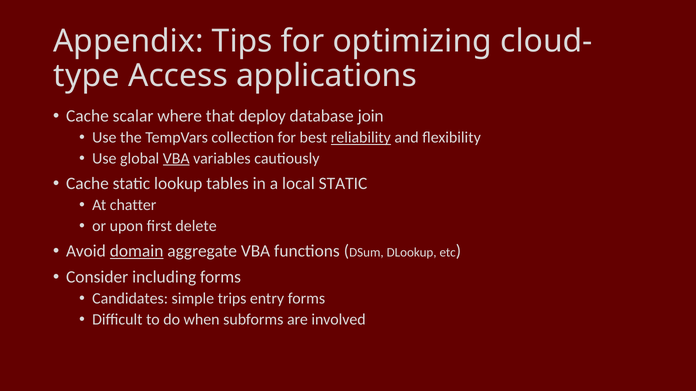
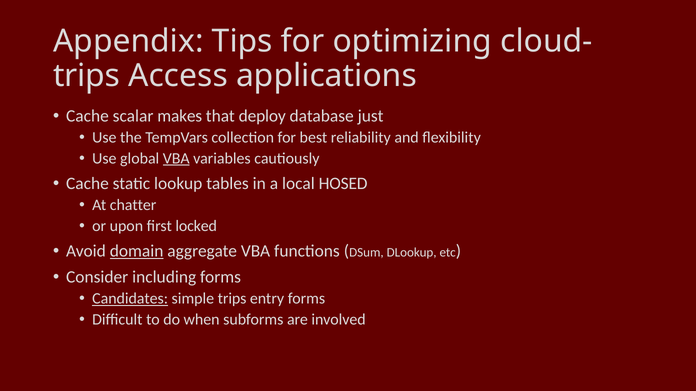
type: type -> trips (87, 76)
where: where -> makes (180, 116)
join: join -> just (371, 116)
reliability underline: present -> none (361, 138)
local STATIC: STATIC -> HOSED (343, 184)
delete: delete -> locked (196, 226)
Candidates underline: none -> present (130, 299)
